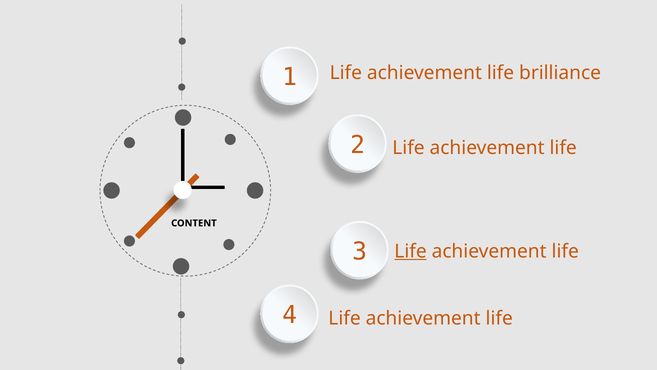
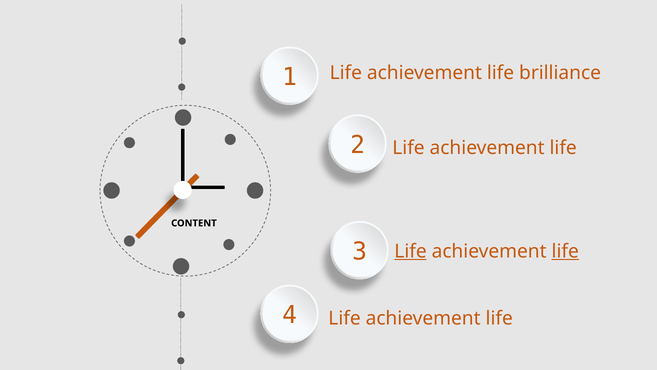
life underline: none -> present (565, 251)
